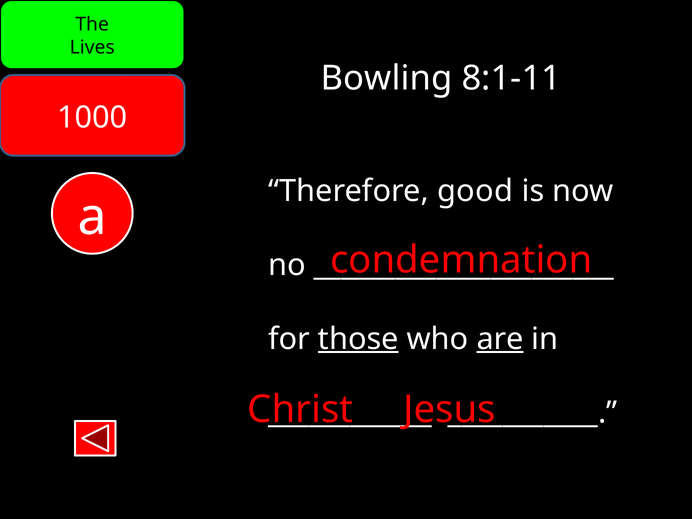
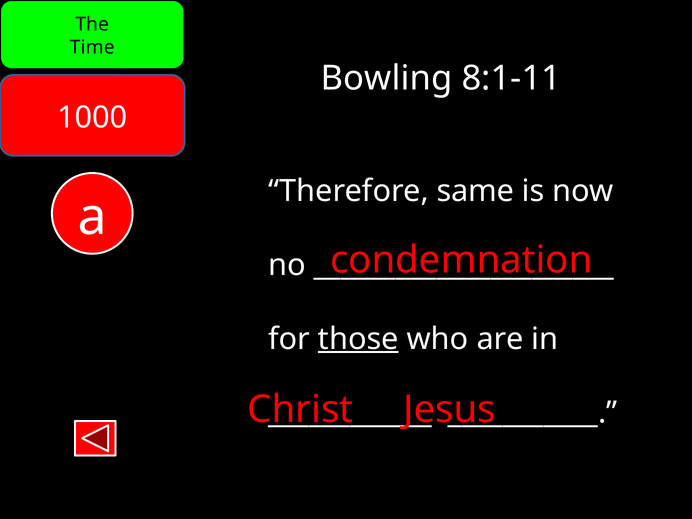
Lives: Lives -> Time (92, 47)
good: good -> same (475, 191)
are underline: present -> none (500, 339)
